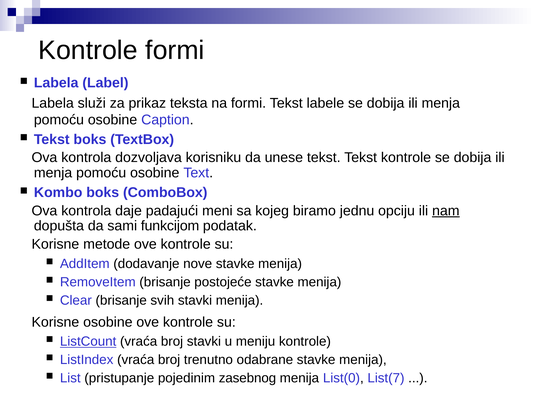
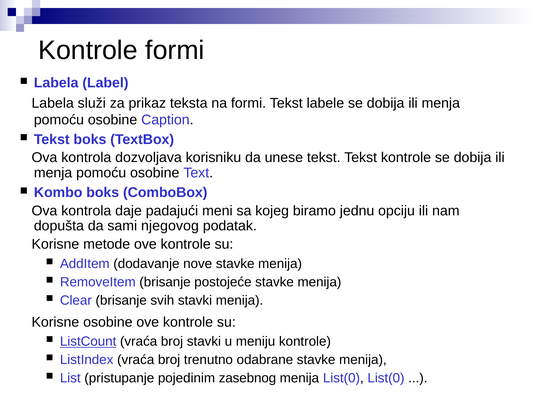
nam underline: present -> none (446, 211)
funkcijom: funkcijom -> njegovog (170, 226)
List(0 List(7: List(7 -> List(0 (386, 378)
